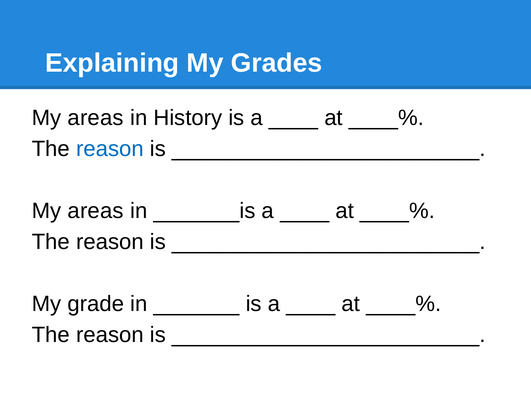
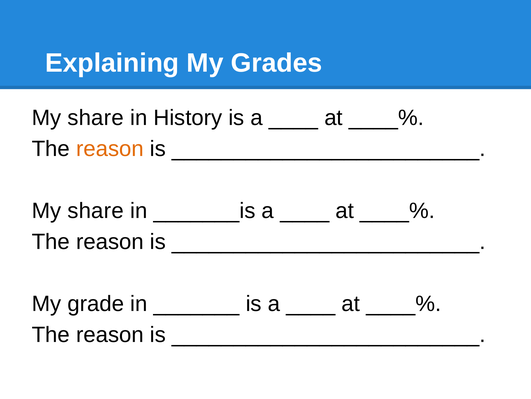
areas: areas -> share (96, 117)
reason colour: blue -> orange (110, 148)
areas: areas -> share (96, 210)
